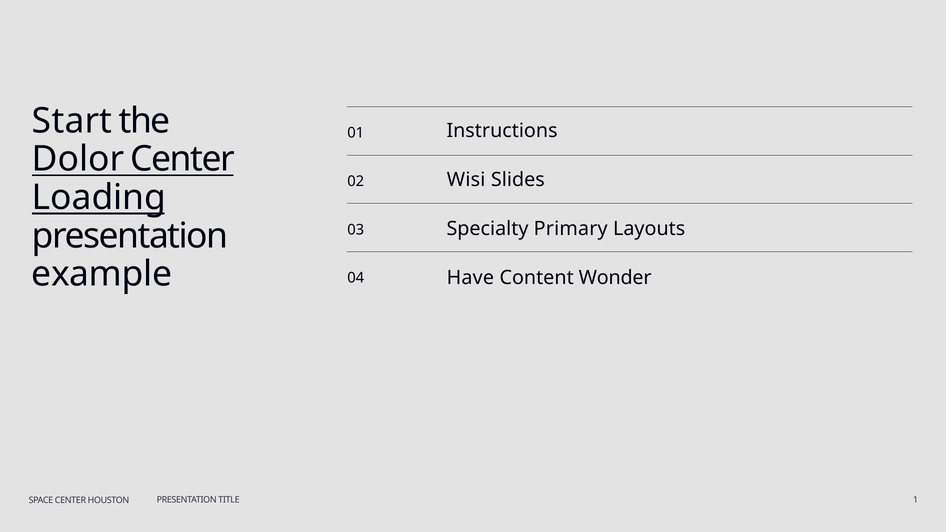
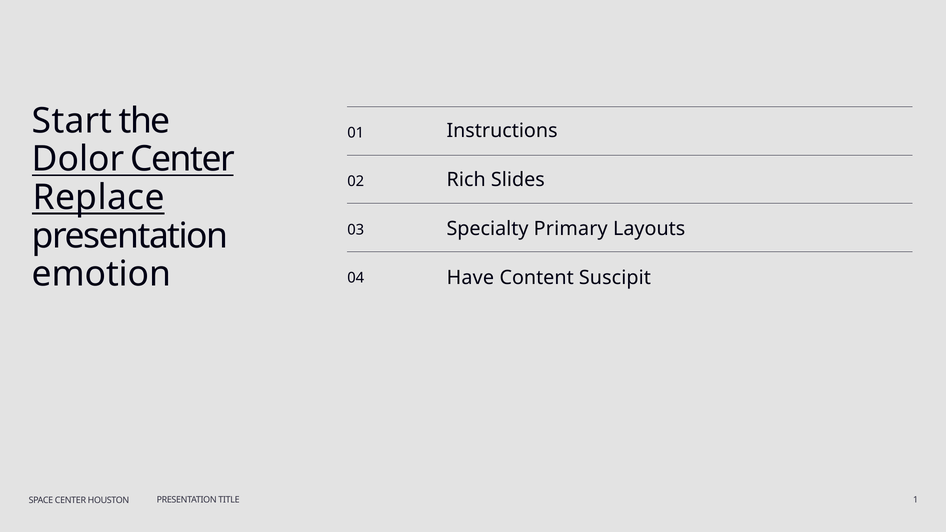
Wisi: Wisi -> Rich (466, 180)
Loading: Loading -> Replace (99, 198)
example: example -> emotion (102, 274)
Wonder: Wonder -> Suscipit (615, 278)
